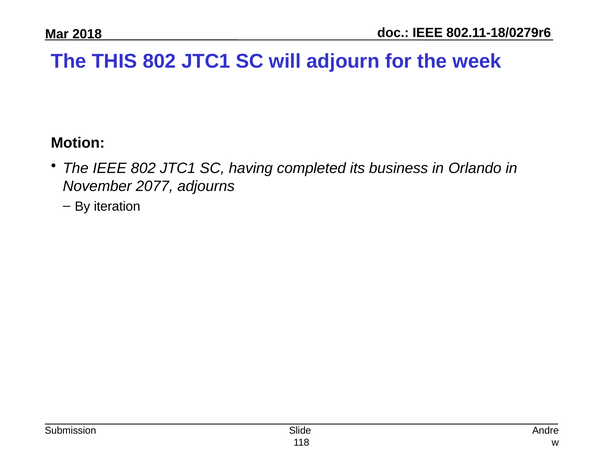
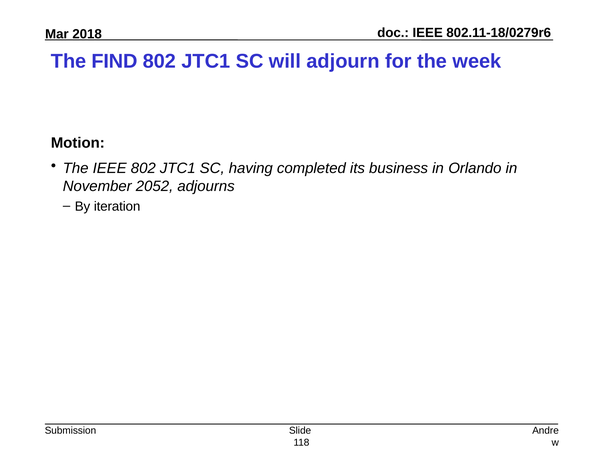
THIS: THIS -> FIND (115, 61)
2077: 2077 -> 2052 (155, 186)
